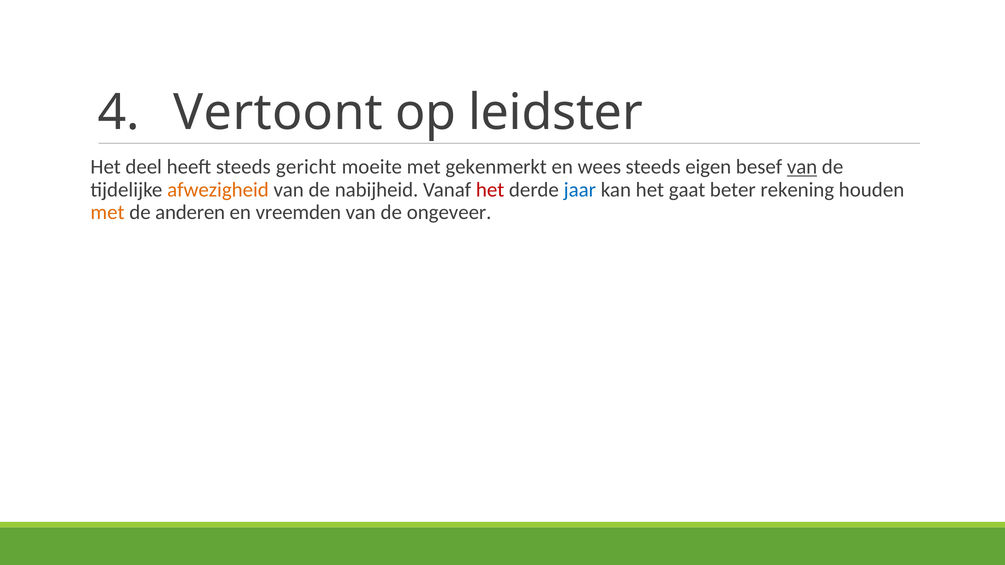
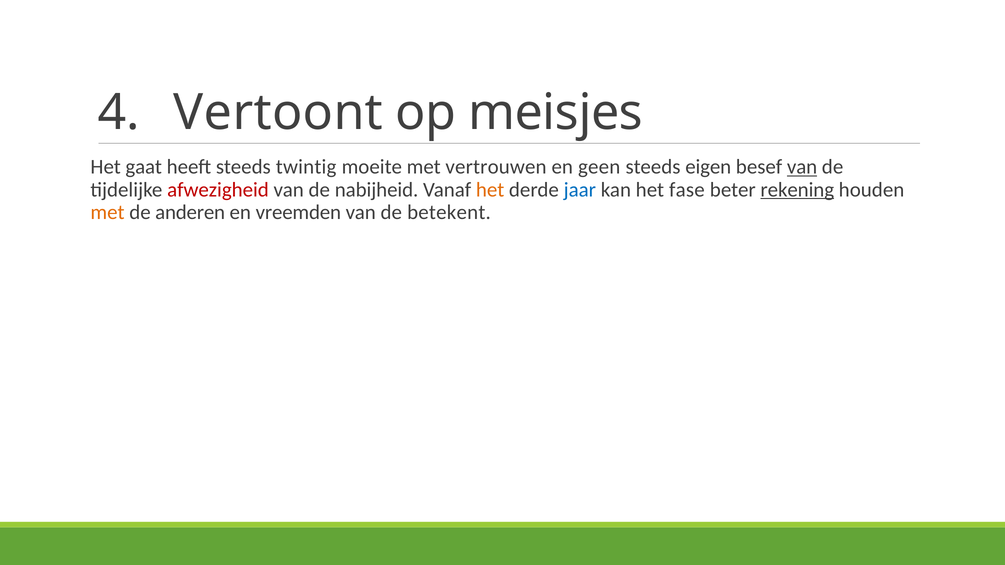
leidster: leidster -> meisjes (556, 113)
deel: deel -> gaat (144, 167)
gericht: gericht -> twintig (306, 167)
gekenmerkt: gekenmerkt -> vertrouwen (496, 167)
wees: wees -> geen (599, 167)
afwezigheid colour: orange -> red (218, 190)
het colour: red -> orange (490, 190)
gaat: gaat -> fase (687, 190)
rekening underline: none -> present (797, 190)
ongeveer: ongeveer -> betekent (449, 212)
